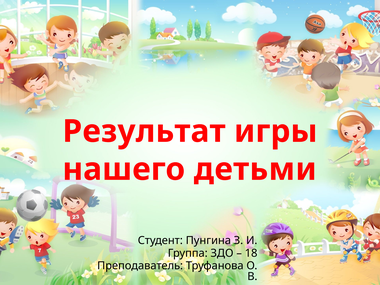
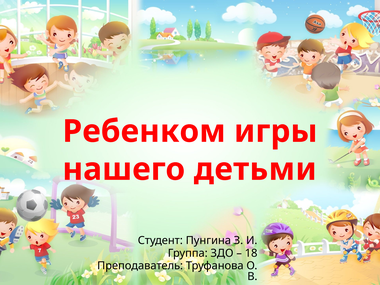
Результат: Результат -> Ребенком (144, 131)
